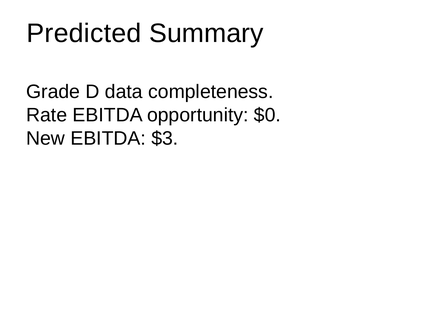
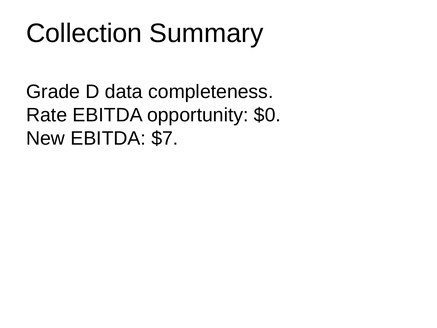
Predicted: Predicted -> Collection (84, 33)
$3: $3 -> $7 (165, 138)
